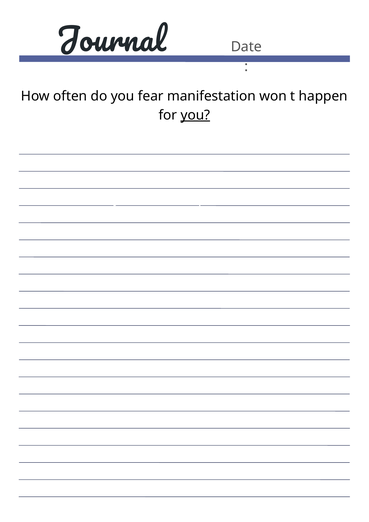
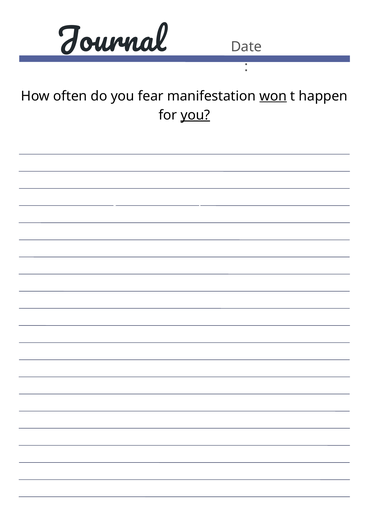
won underline: none -> present (273, 96)
